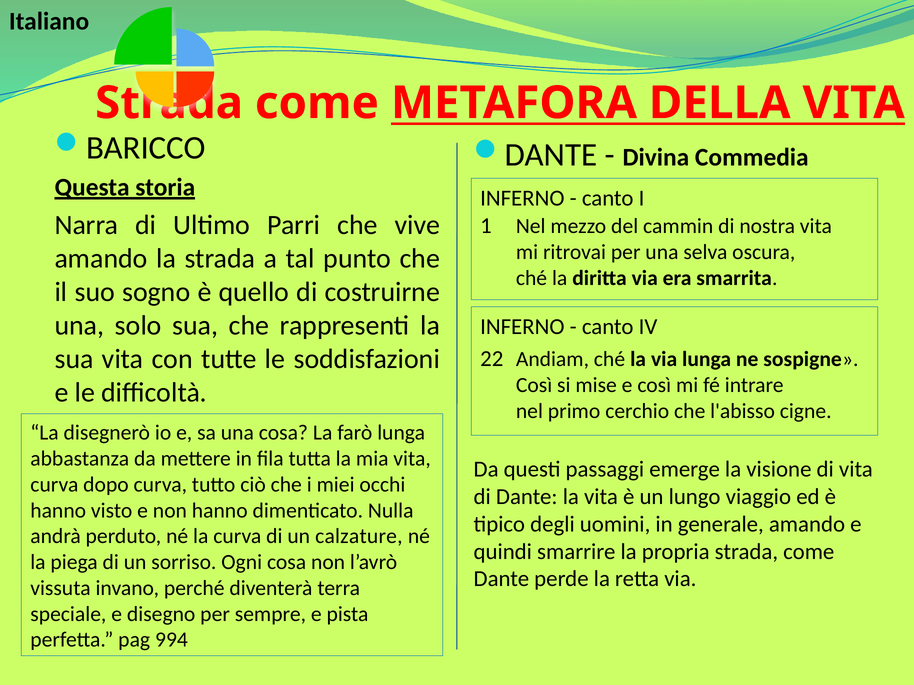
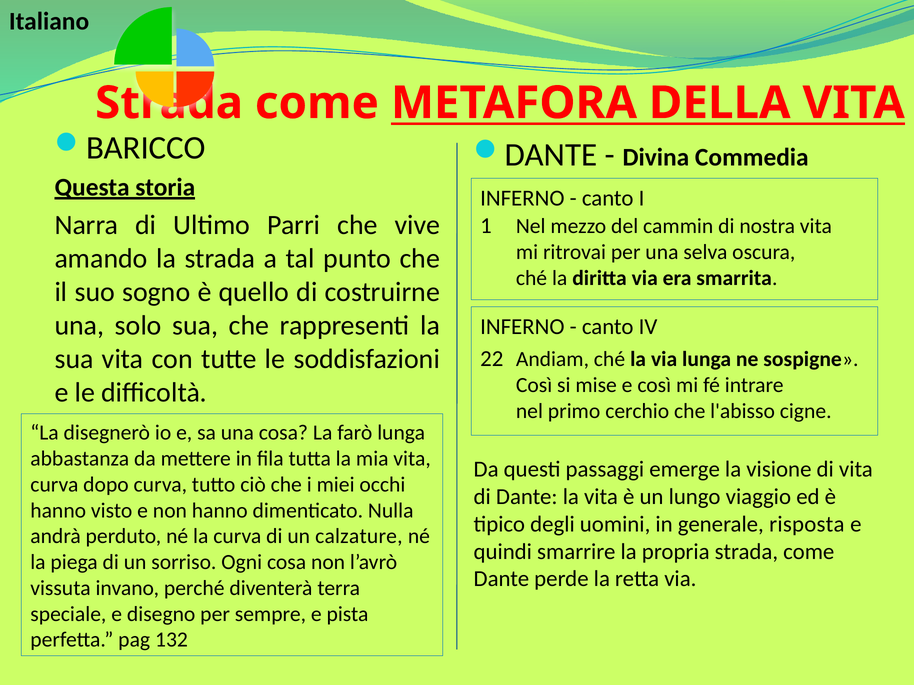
generale amando: amando -> risposta (807, 525)
994: 994 -> 132 (171, 640)
